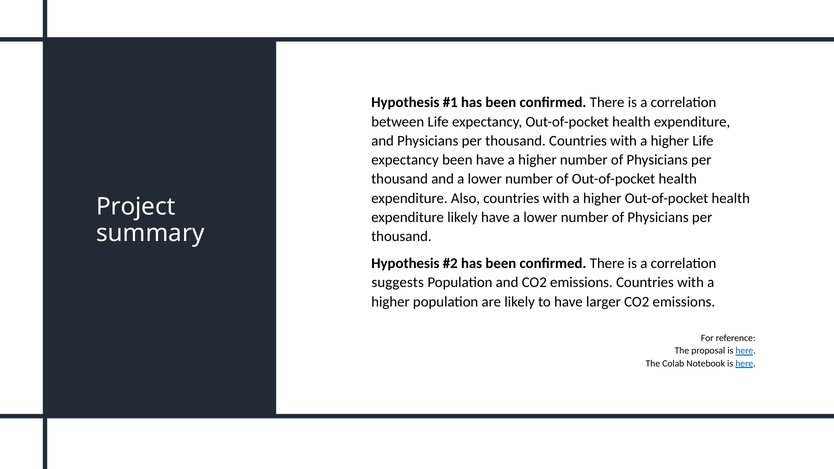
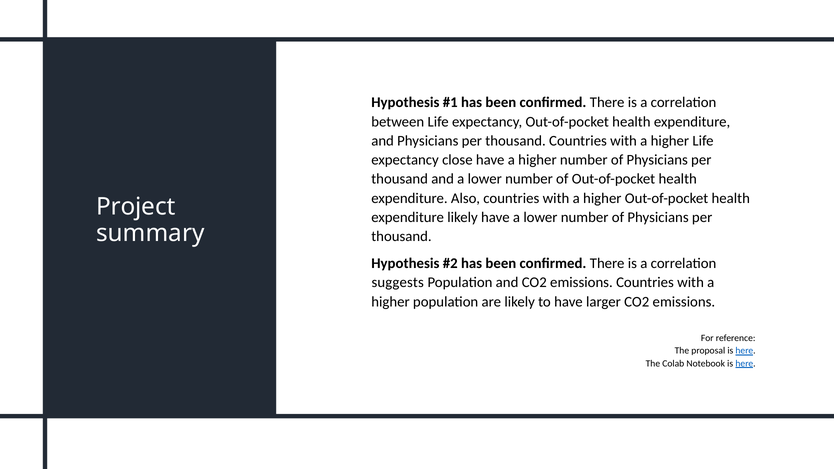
expectancy been: been -> close (457, 160)
